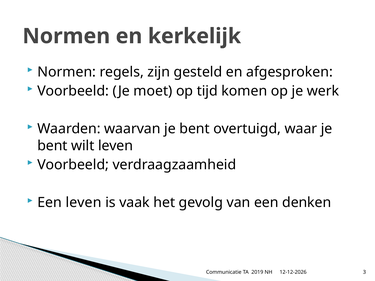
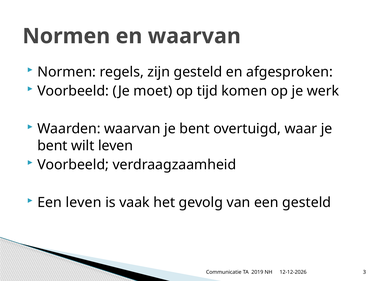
en kerkelijk: kerkelijk -> waarvan (194, 36)
een denken: denken -> gesteld (307, 203)
